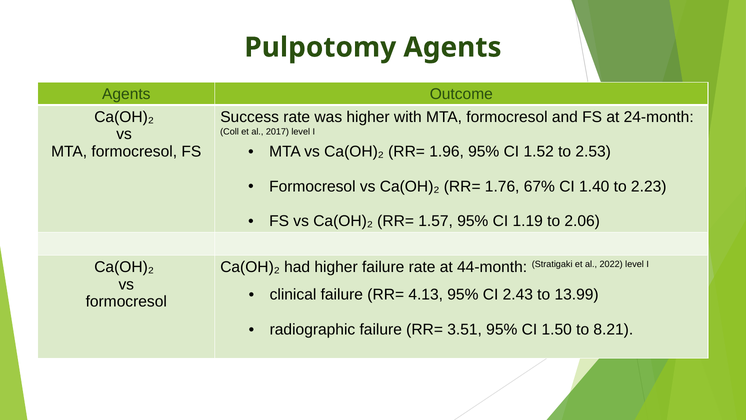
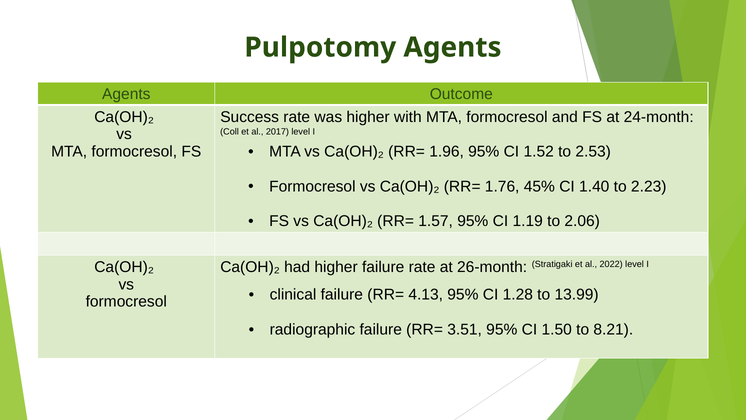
67%: 67% -> 45% (539, 186)
44-month: 44-month -> 26-month (492, 267)
2.43: 2.43 -> 1.28 (518, 295)
